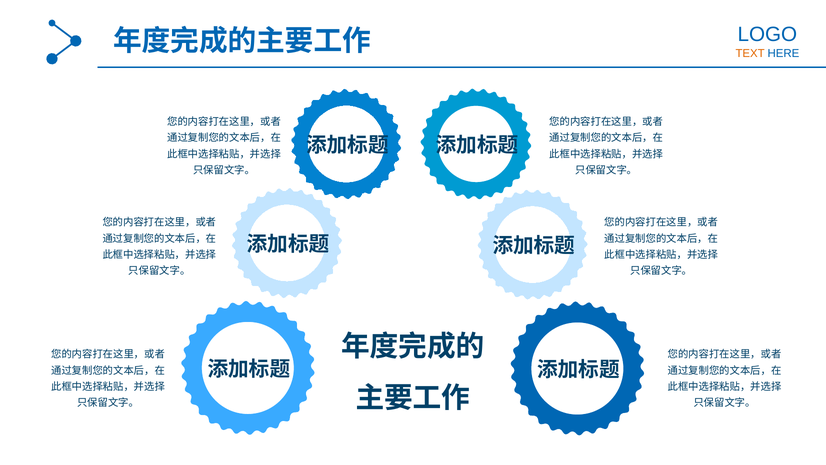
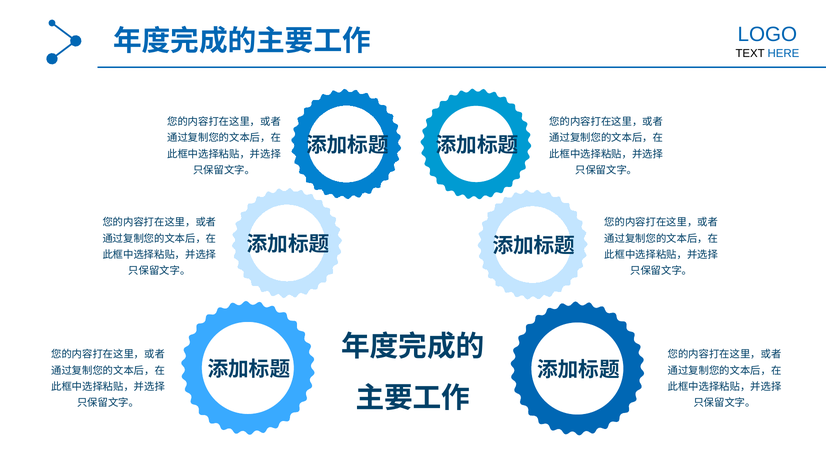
TEXT colour: orange -> black (750, 53)
